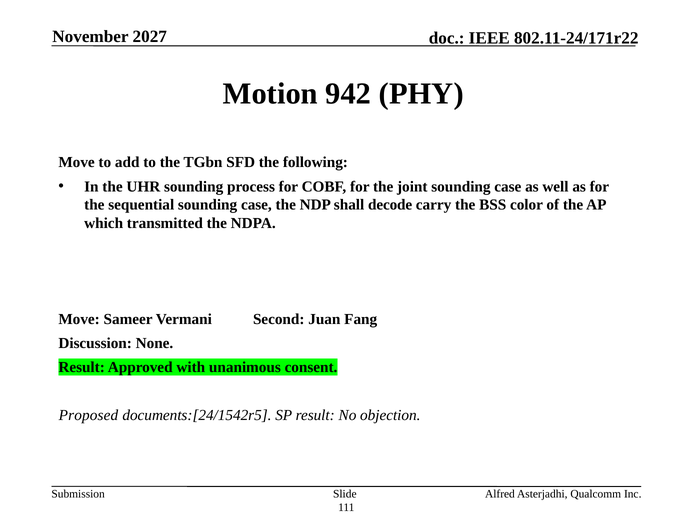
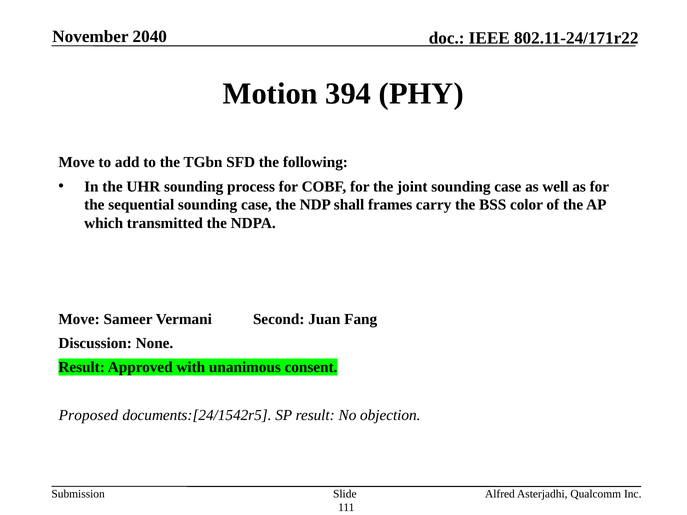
2027: 2027 -> 2040 (150, 36)
942: 942 -> 394 (348, 94)
decode: decode -> frames (390, 205)
